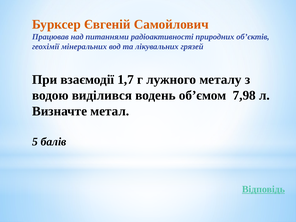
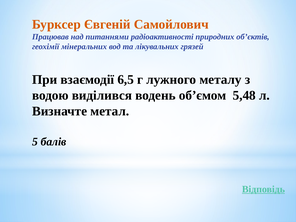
1,7: 1,7 -> 6,5 (126, 80)
7,98: 7,98 -> 5,48 (244, 95)
